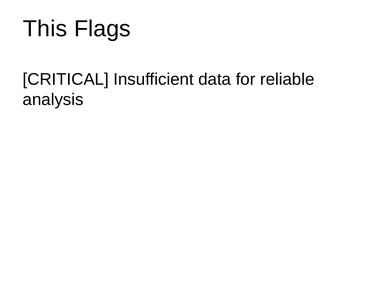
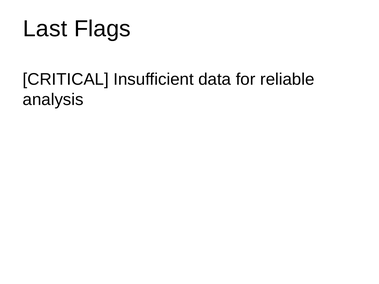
This: This -> Last (45, 29)
